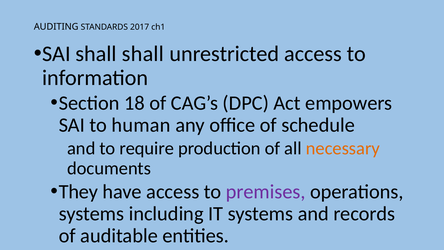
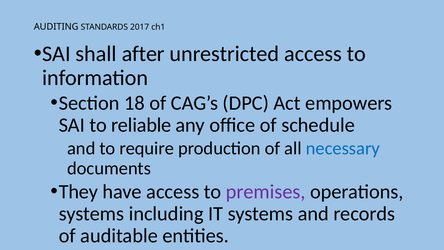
shall shall: shall -> after (143, 54)
human: human -> reliable (141, 125)
necessary colour: orange -> blue (343, 148)
